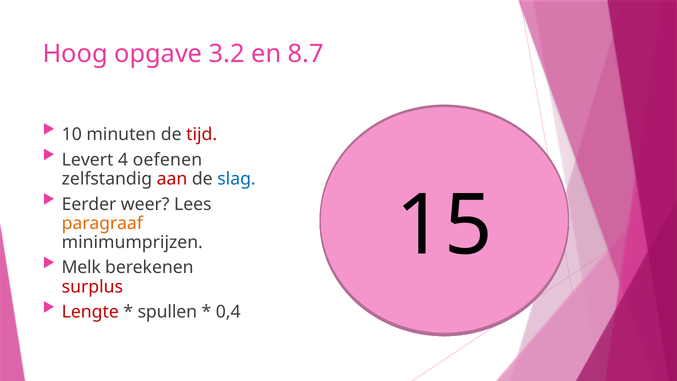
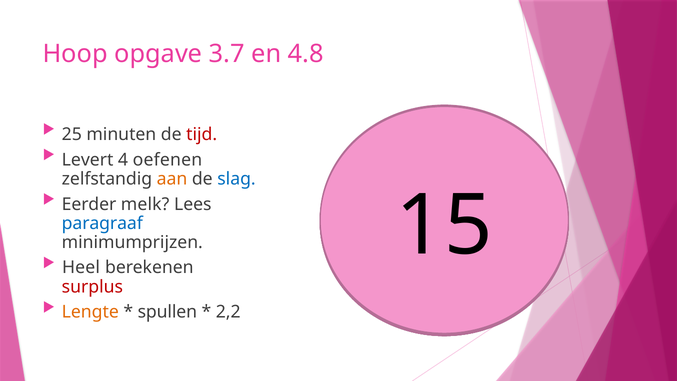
Hoog: Hoog -> Hoop (75, 54)
3.2: 3.2 -> 3.7 (227, 54)
8.7: 8.7 -> 4.8 (306, 54)
10: 10 -> 25 (72, 134)
aan colour: red -> orange (172, 179)
weer: weer -> melk (145, 204)
paragraaf colour: orange -> blue (102, 223)
Melk: Melk -> Heel (81, 268)
Lengte colour: red -> orange (90, 312)
0,4: 0,4 -> 2,2 (228, 312)
